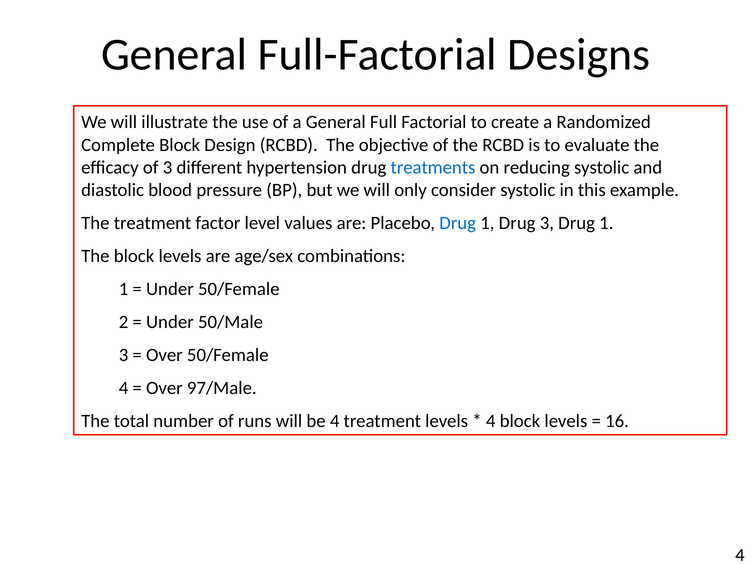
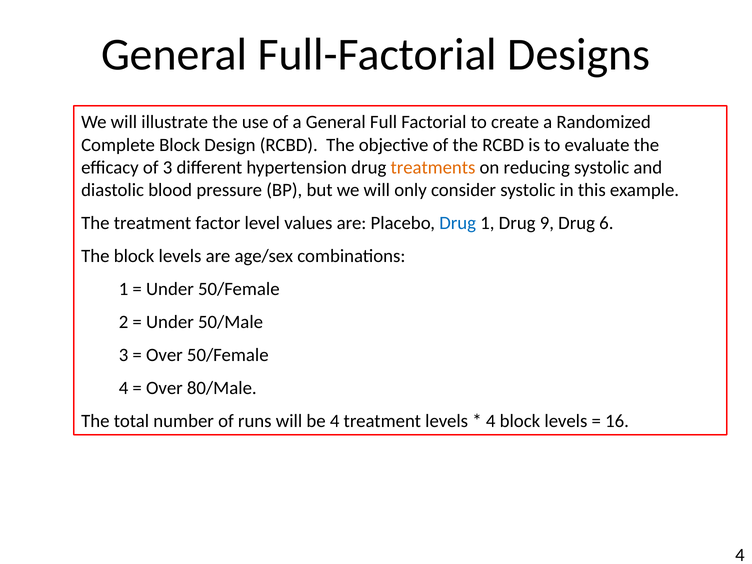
treatments colour: blue -> orange (433, 167)
Drug 3: 3 -> 9 (547, 223)
1: 1 -> 6 (606, 223)
97/Male: 97/Male -> 80/Male (222, 388)
